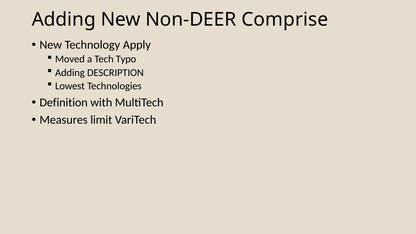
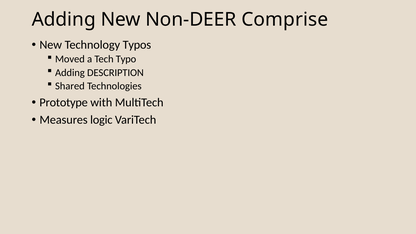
Apply: Apply -> Typos (137, 45)
Lowest: Lowest -> Shared (70, 86)
Definition: Definition -> Prototype (64, 102)
limit: limit -> logic (101, 120)
